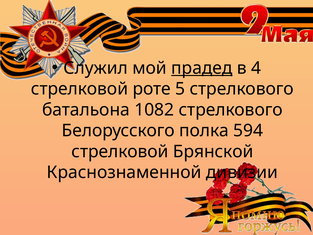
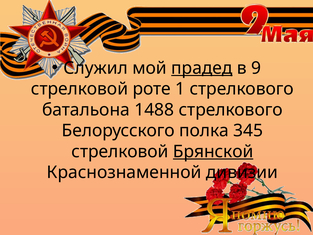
4: 4 -> 9 (256, 68)
5: 5 -> 1 (180, 89)
1082: 1082 -> 1488 (154, 110)
594: 594 -> 345 (248, 131)
Брянской underline: none -> present (213, 151)
